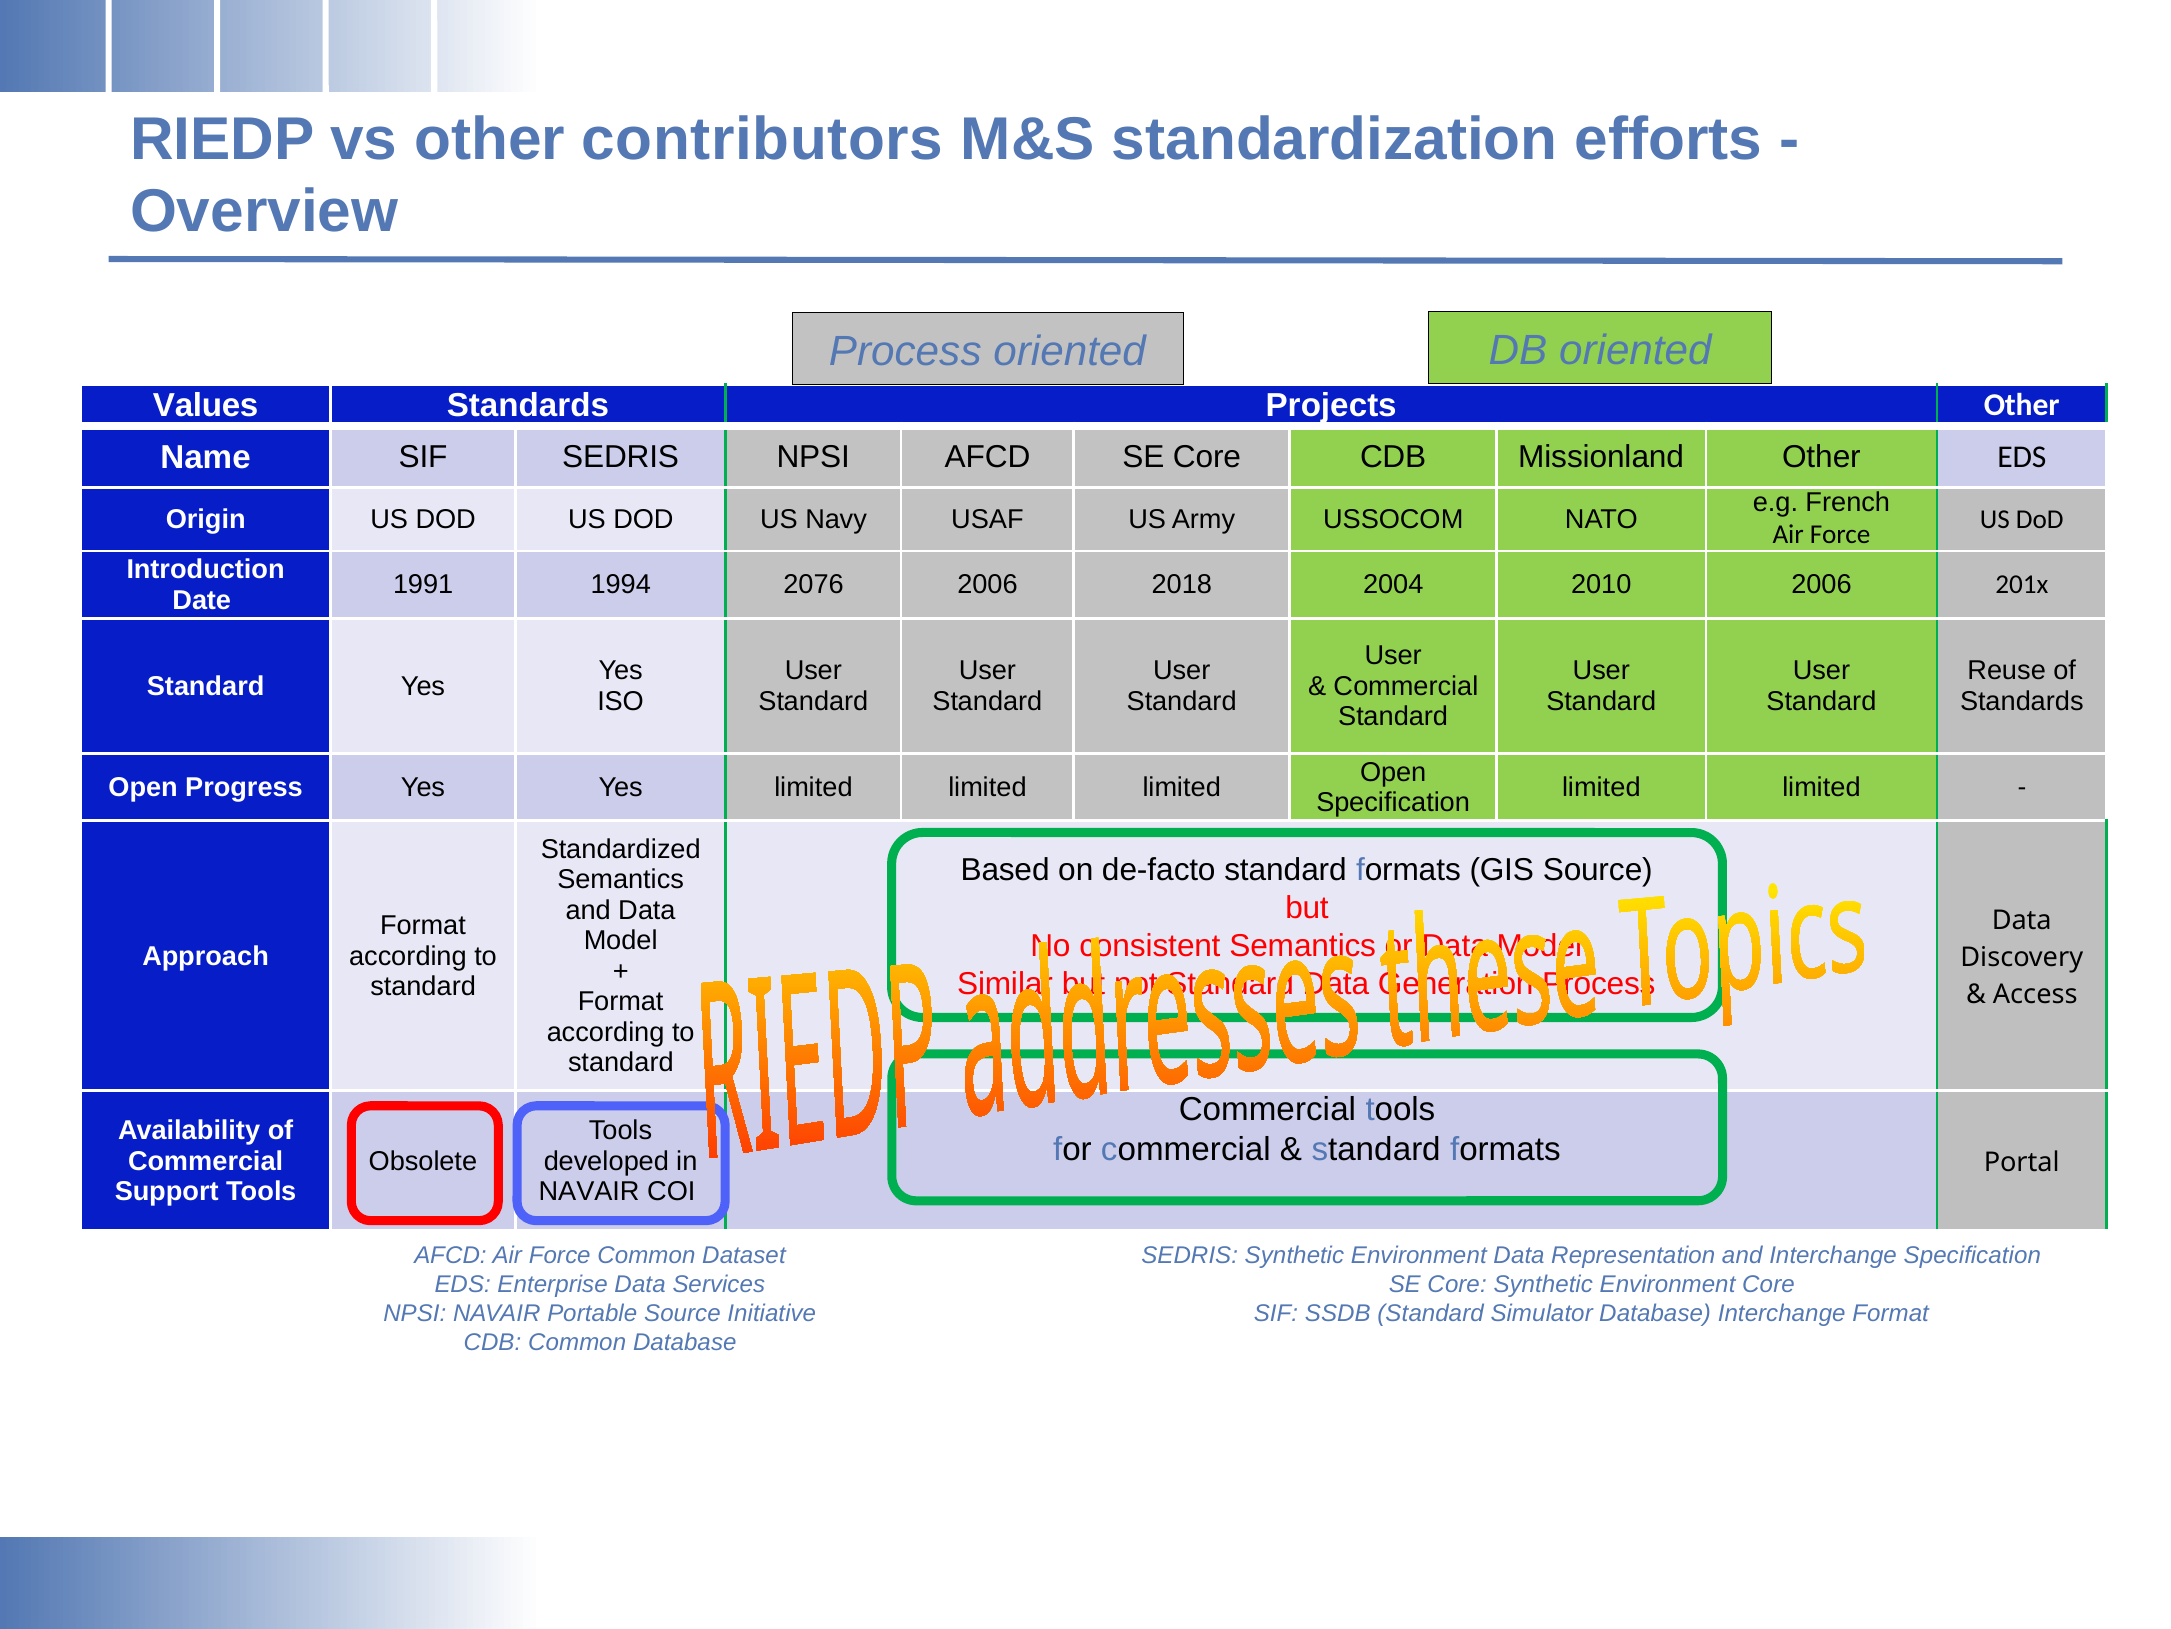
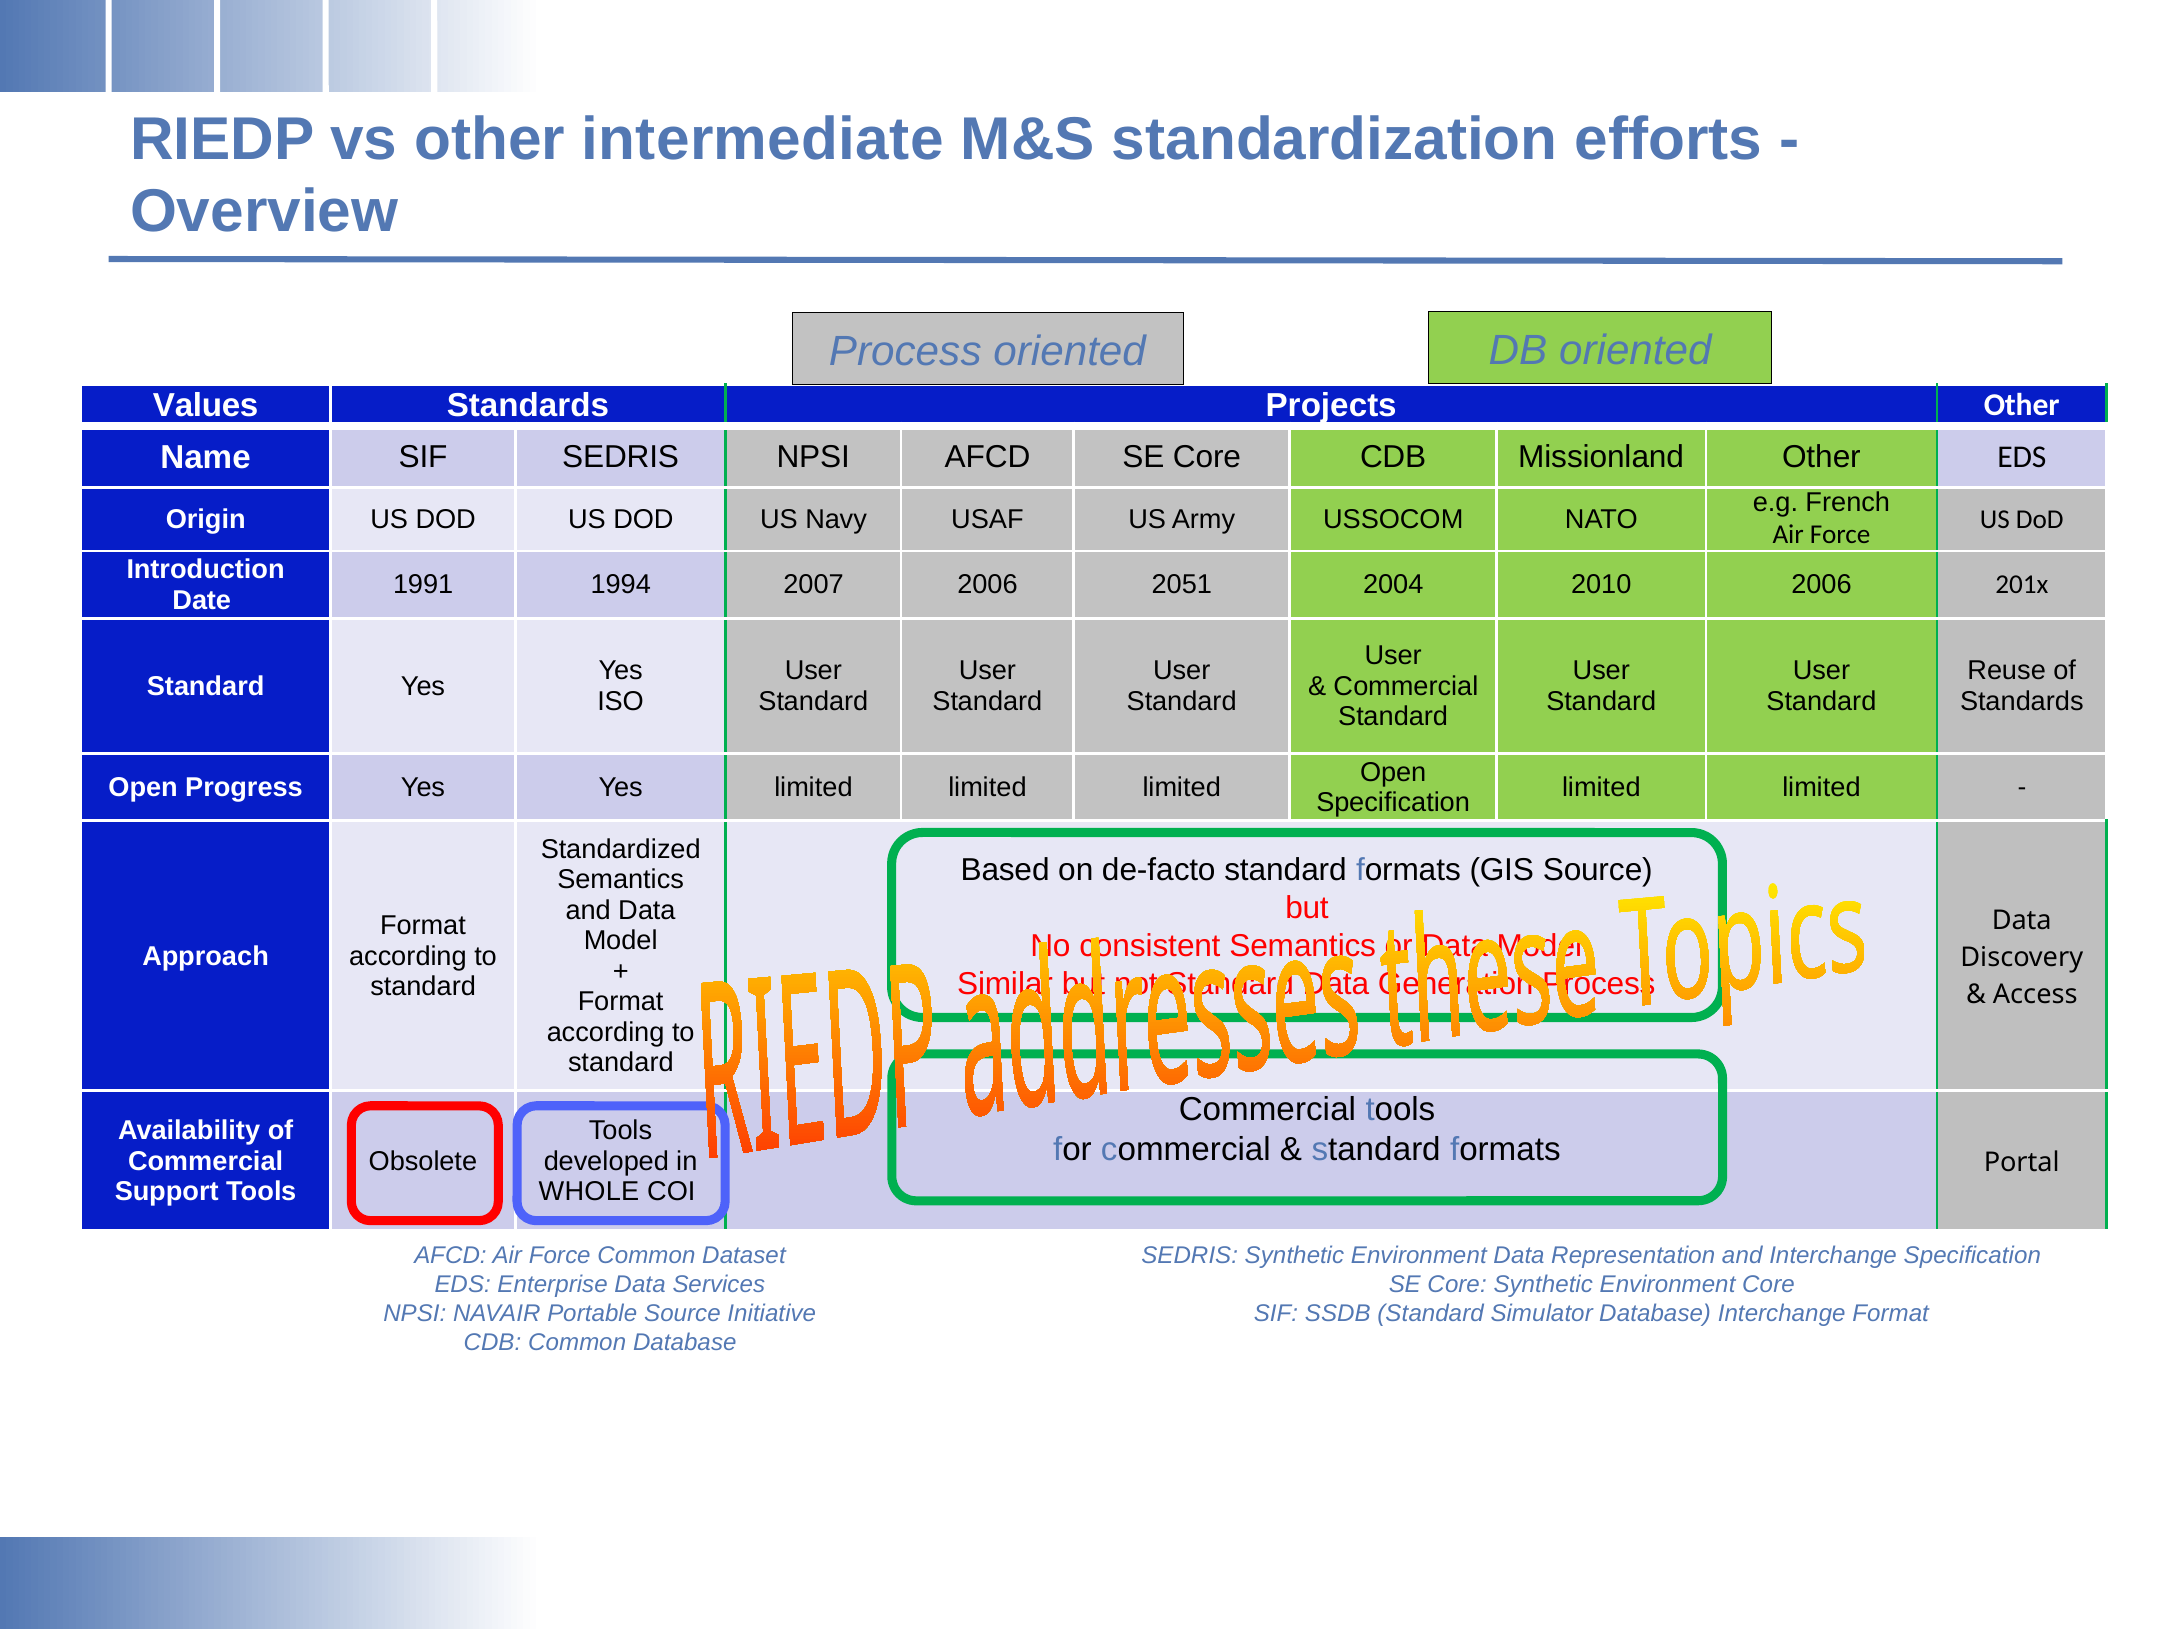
contributors: contributors -> intermediate (763, 139)
2076: 2076 -> 2007 (814, 585)
2018: 2018 -> 2051 (1182, 585)
NAVAIR: NAVAIR -> WHOLE (589, 1191)
